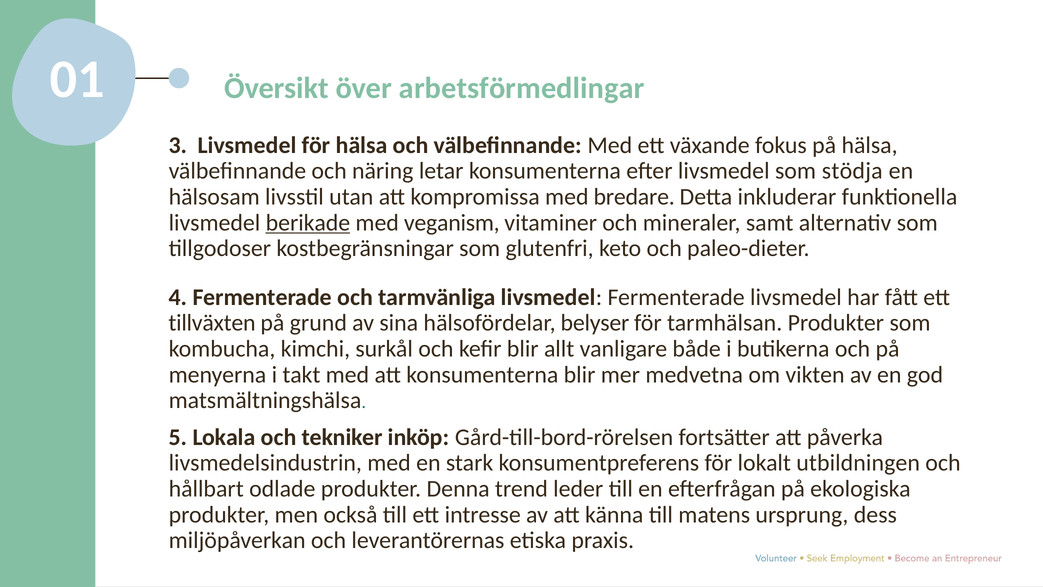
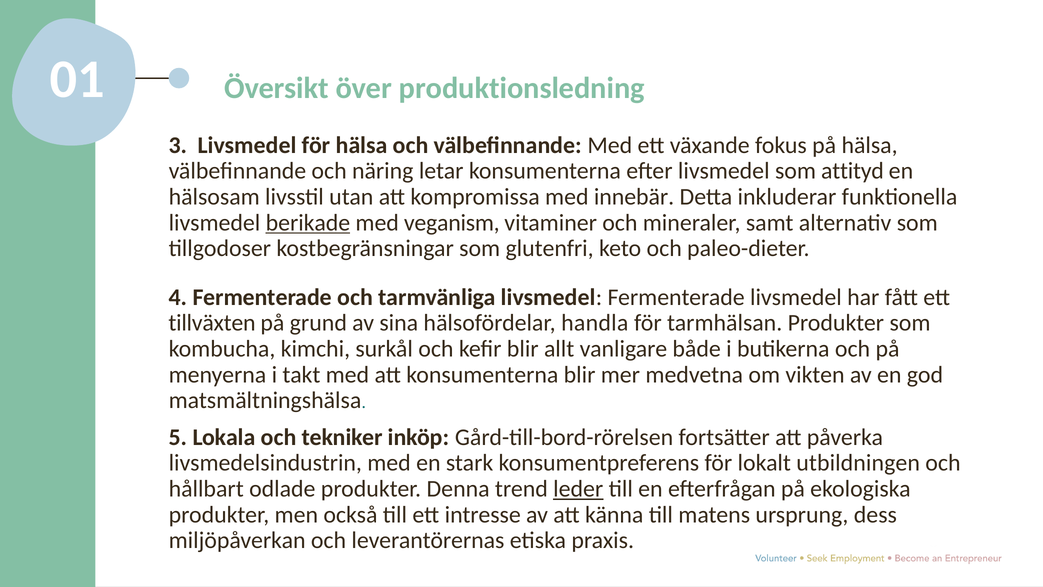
arbetsförmedlingar: arbetsförmedlingar -> produktionsledning (522, 88)
stödja: stödja -> attityd (852, 171)
bredare: bredare -> innebär (634, 197)
belyser: belyser -> handla (595, 323)
leder underline: none -> present (578, 489)
